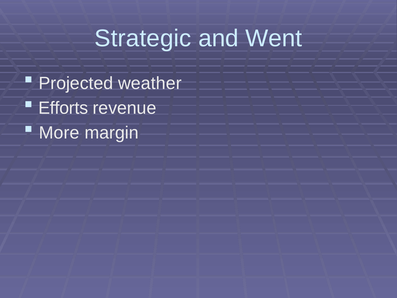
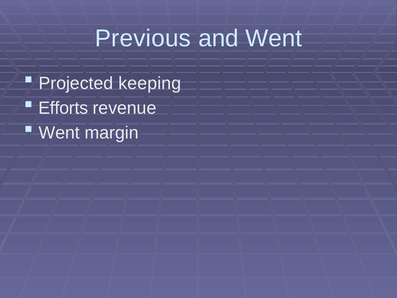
Strategic: Strategic -> Previous (143, 38)
weather: weather -> keeping (150, 83)
More: More -> Went (59, 133)
